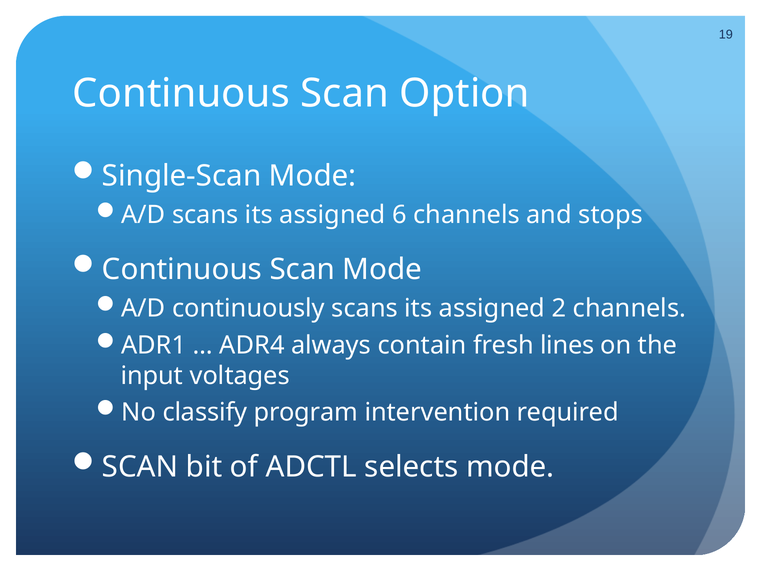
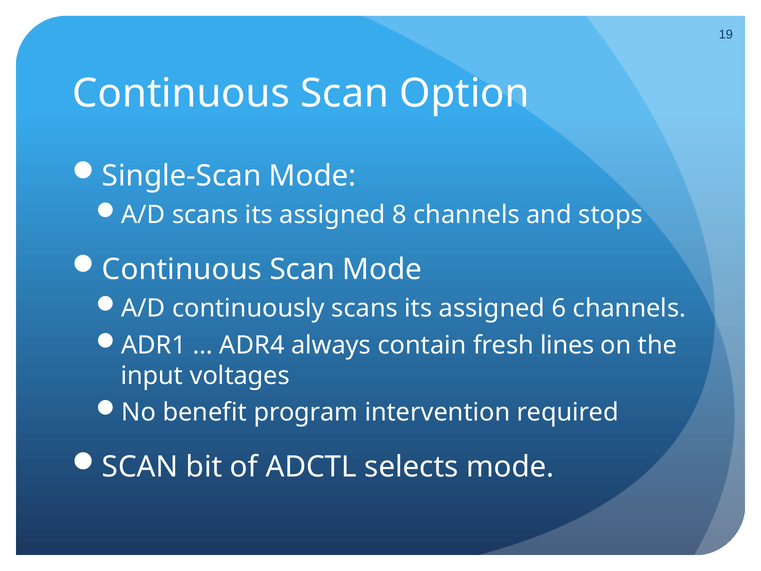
6: 6 -> 8 (400, 215)
2: 2 -> 6 (559, 308)
classify: classify -> benefit (205, 412)
